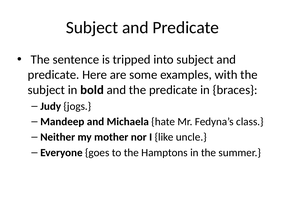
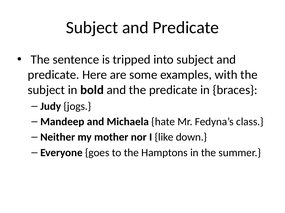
uncle: uncle -> down (191, 138)
